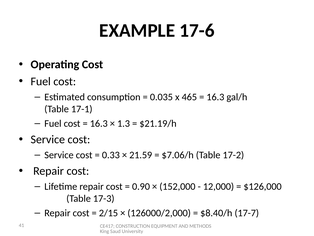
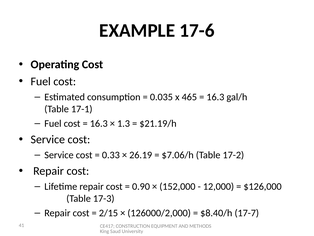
21.59: 21.59 -> 26.19 (141, 155)
